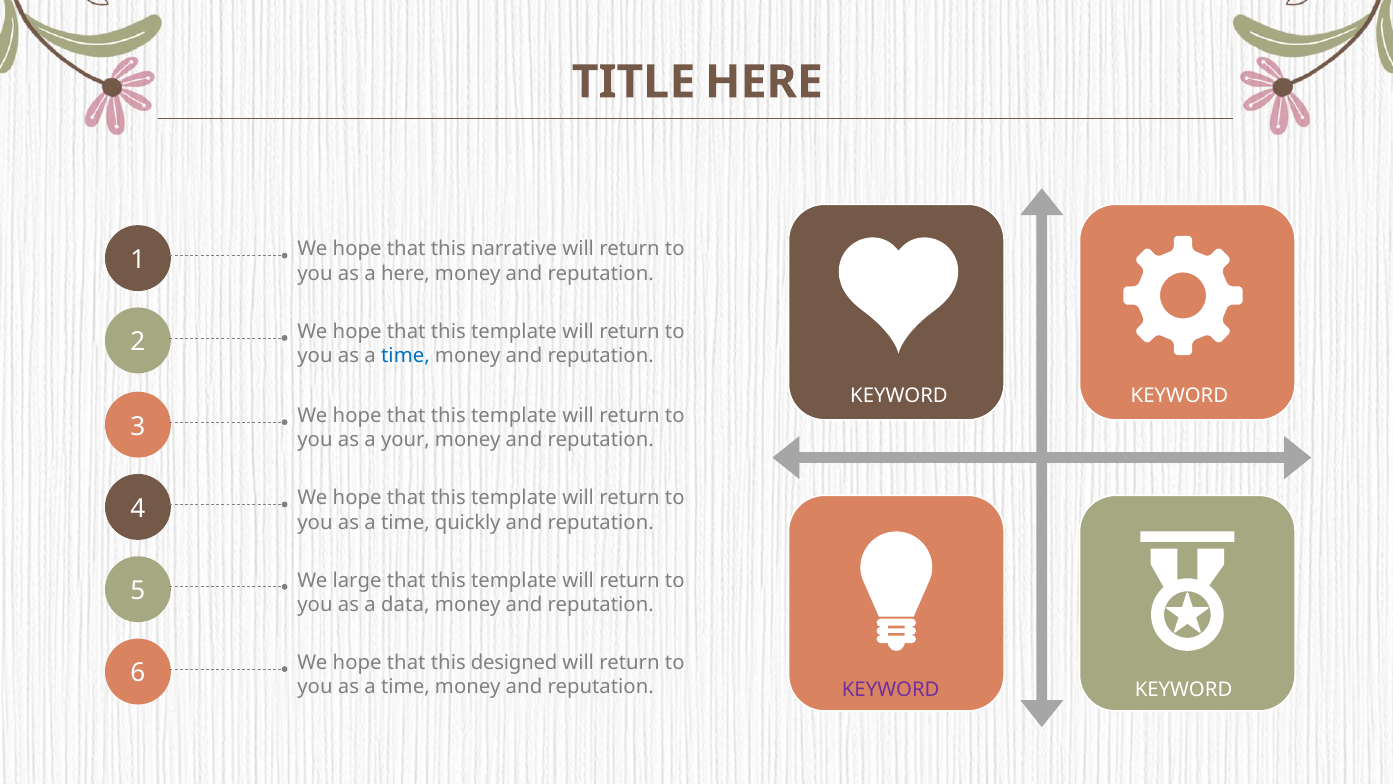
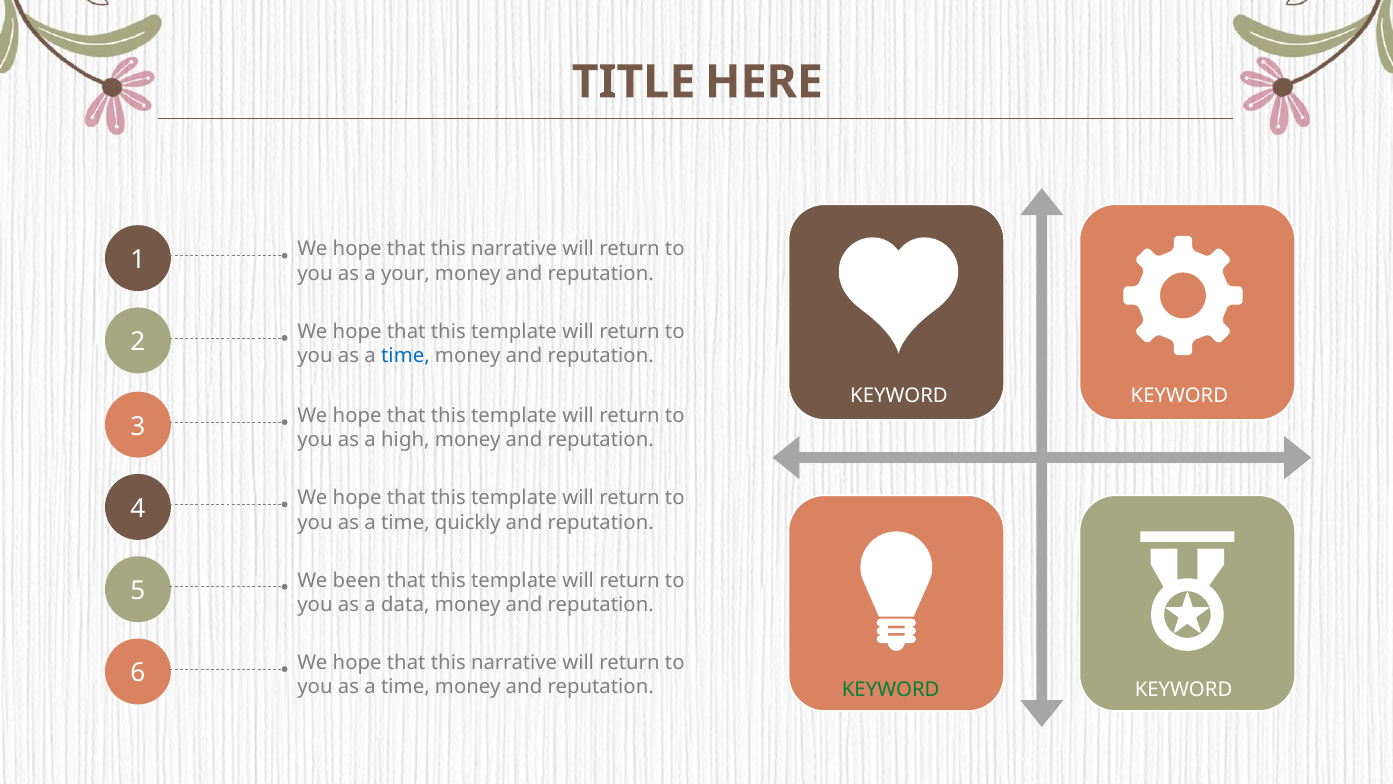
a here: here -> your (405, 274)
your: your -> high (405, 440)
large: large -> been (357, 580)
designed: designed -> narrative (514, 663)
KEYWORD colour: purple -> green (891, 689)
